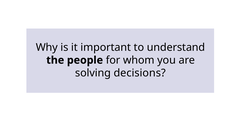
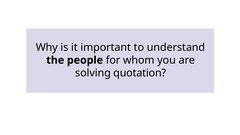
decisions: decisions -> quotation (140, 73)
